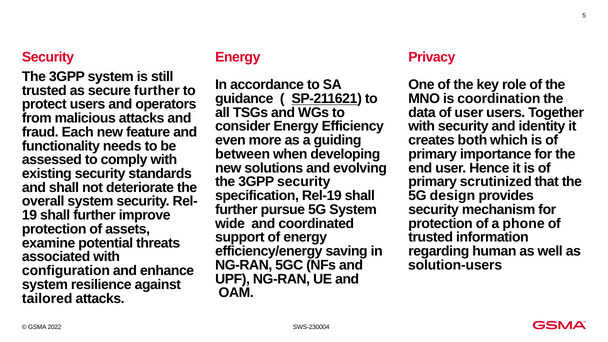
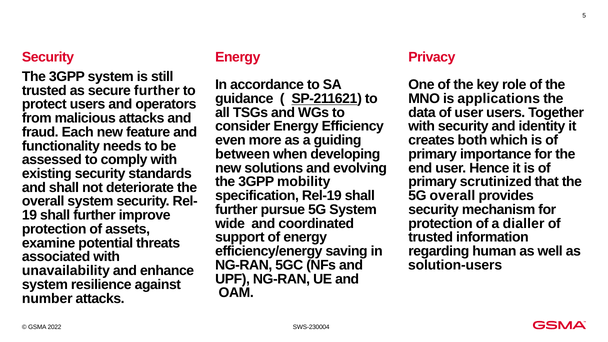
coordination: coordination -> applications (499, 99)
3GPP security: security -> mobility (304, 182)
5G design: design -> overall (452, 196)
phone: phone -> dialler (524, 223)
configuration: configuration -> unavailability (66, 271)
tailored: tailored -> number (47, 299)
